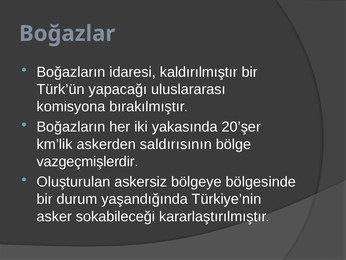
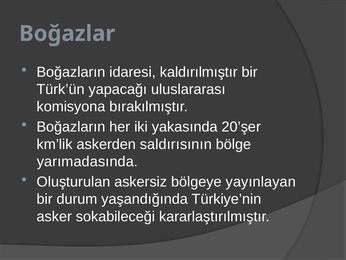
vazgeçmişlerdir: vazgeçmişlerdir -> yarımadasında (87, 161)
bölgesinde: bölgesinde -> yayınlayan (261, 181)
